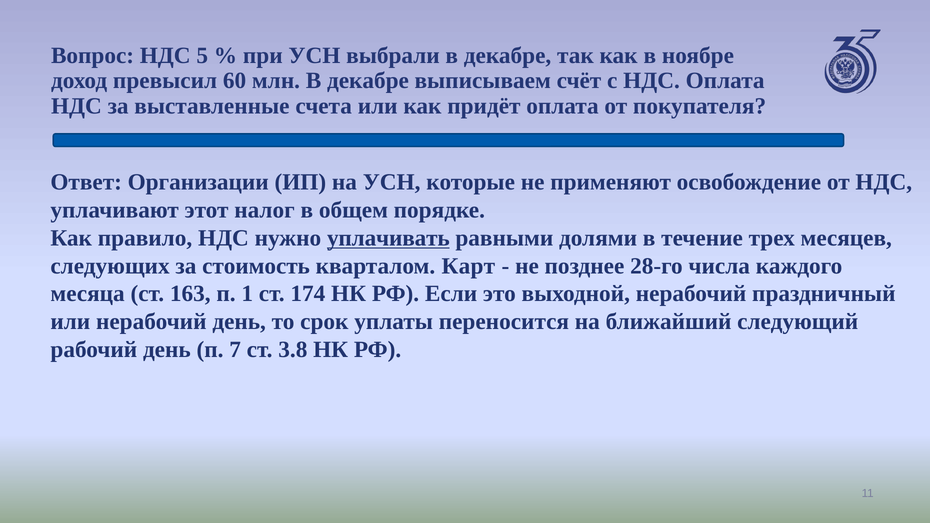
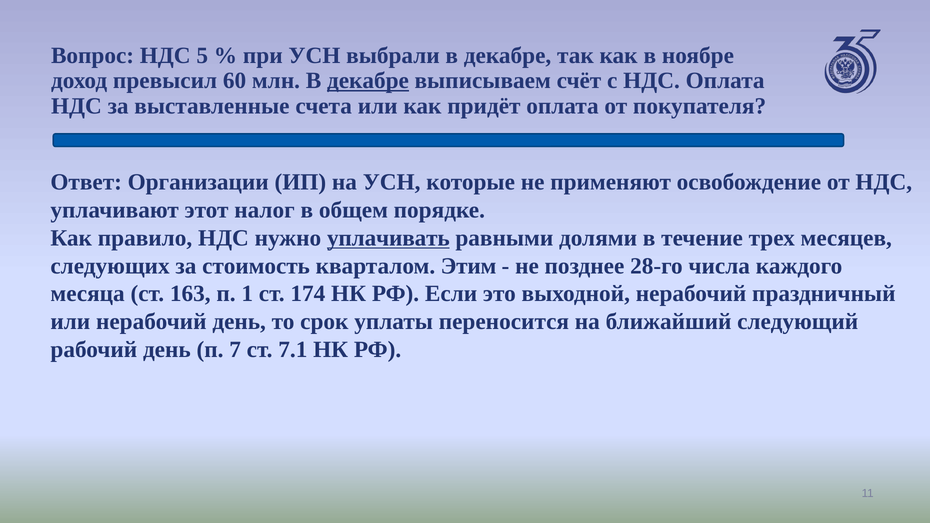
декабре underline: none -> present (368, 81)
Карт: Карт -> Этим (469, 266)
3.8: 3.8 -> 7.1 (293, 350)
